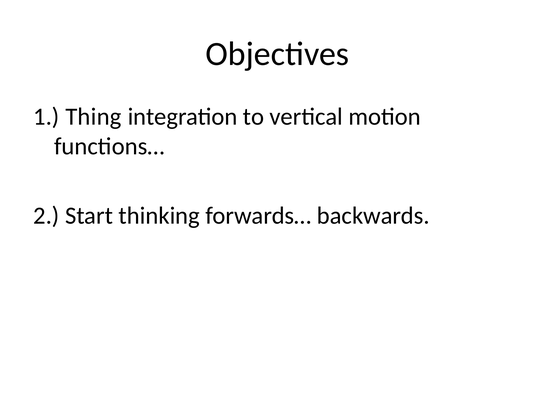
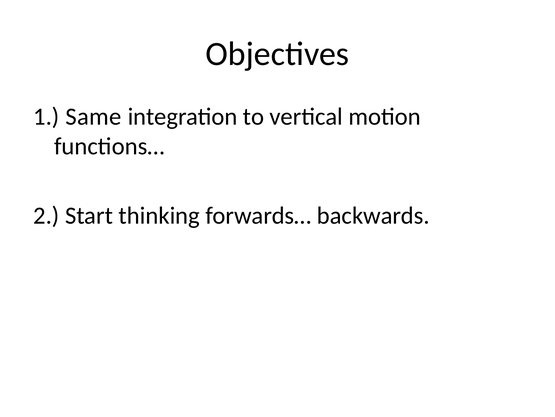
Thing: Thing -> Same (93, 116)
